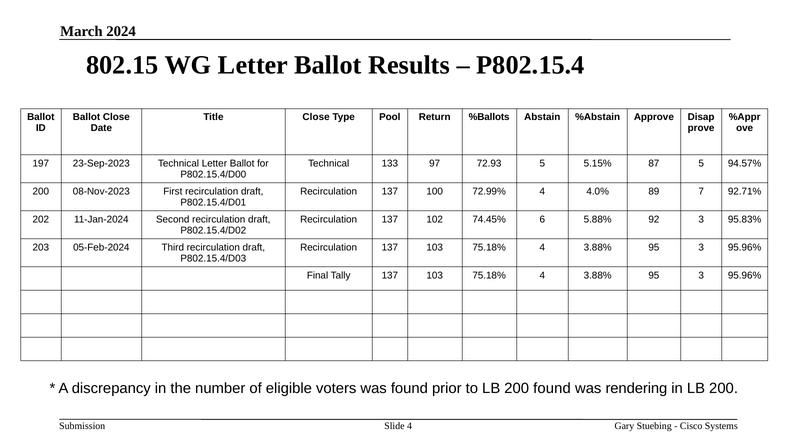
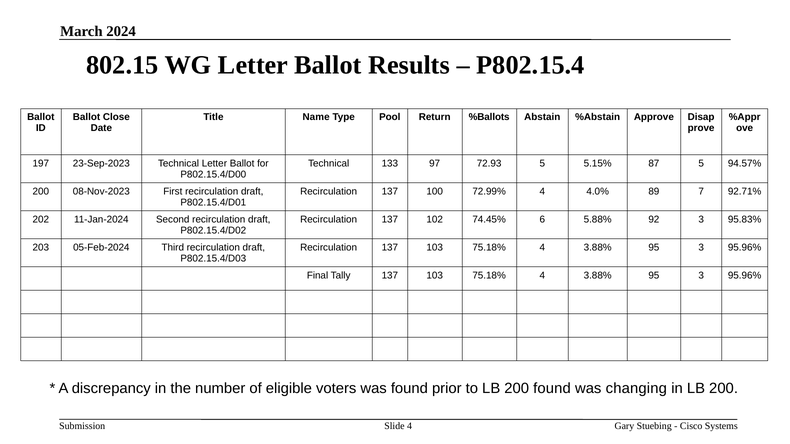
Title Close: Close -> Name (316, 117)
rendering: rendering -> changing (636, 389)
